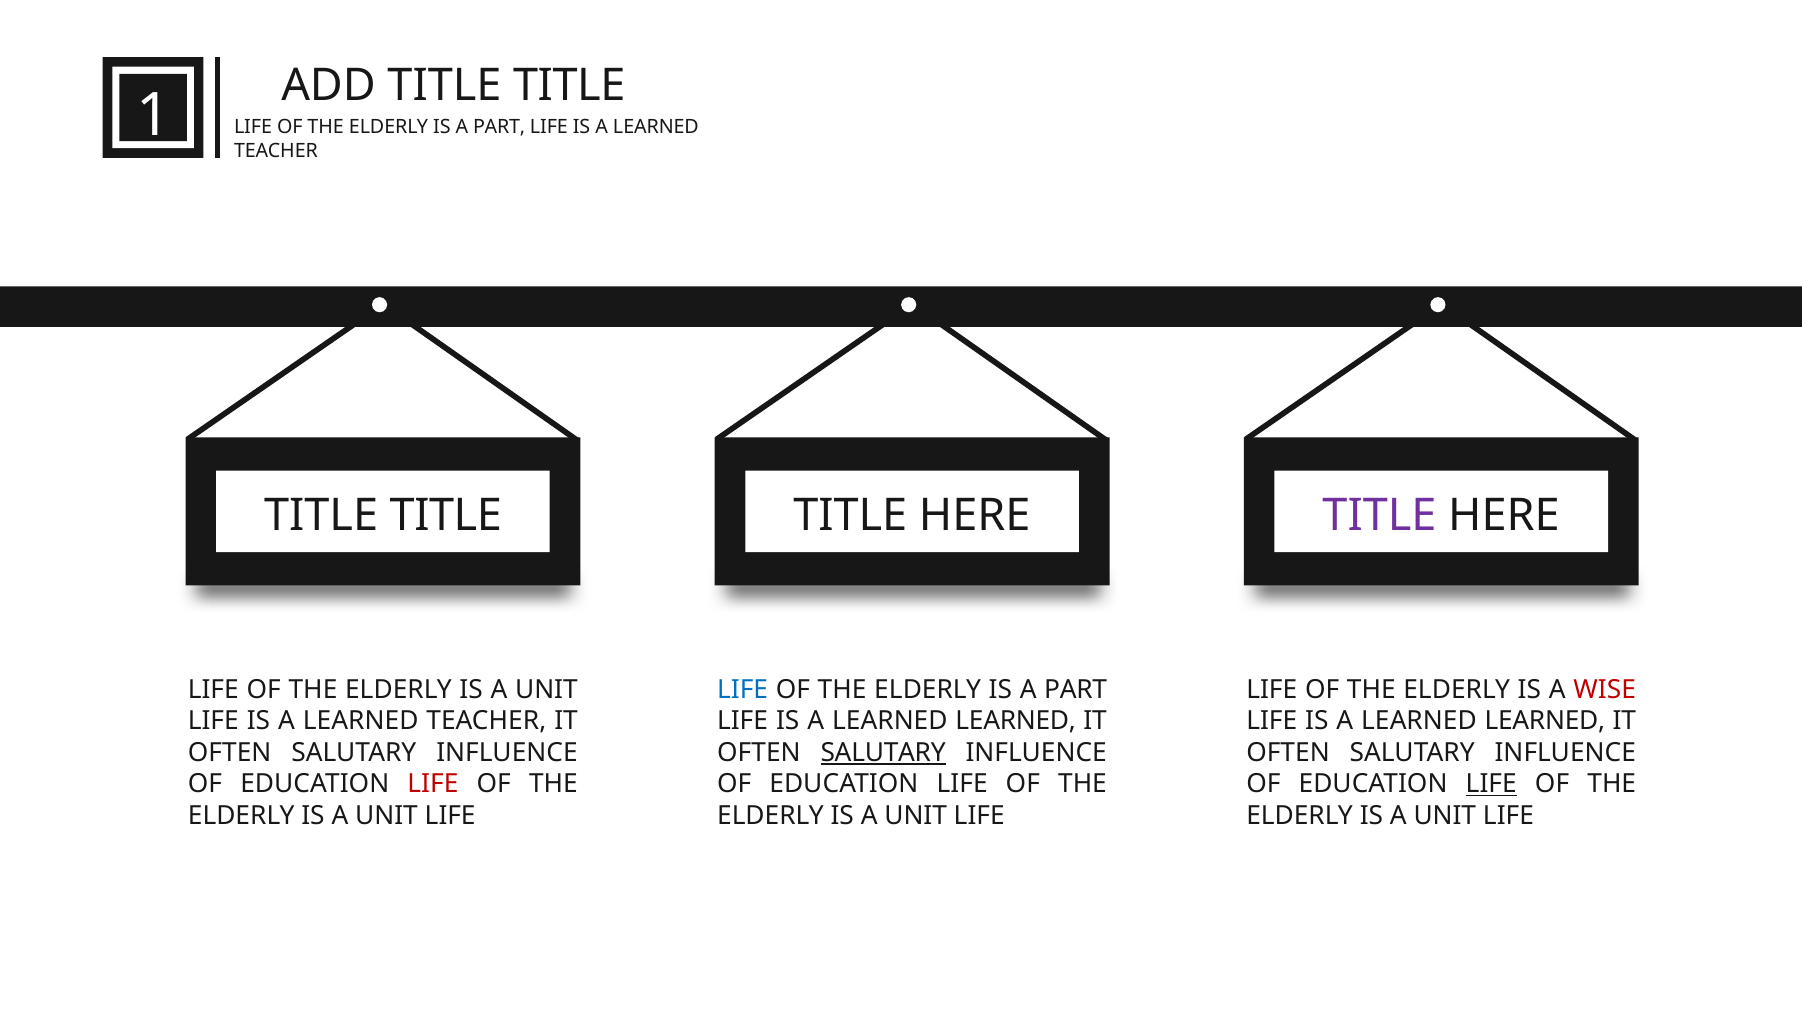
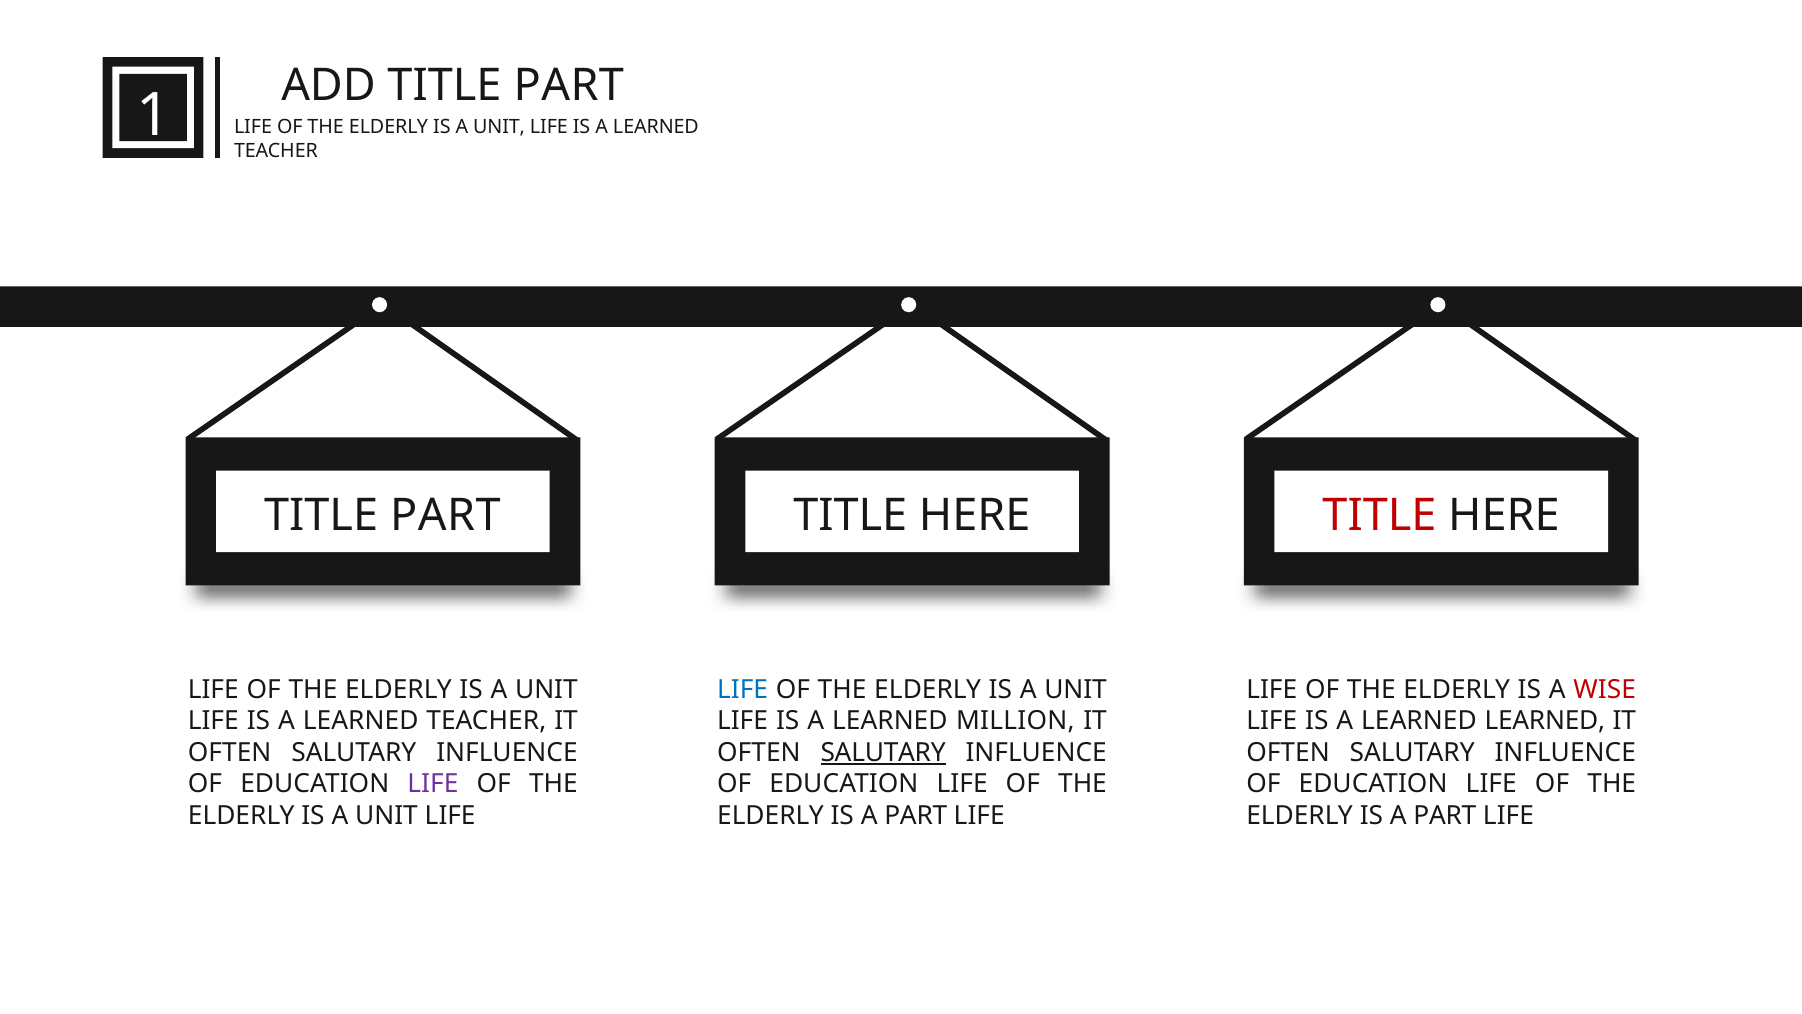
ADD TITLE TITLE: TITLE -> PART (569, 85)
PART: PART -> UNIT (499, 127)
TITLE: TITLE -> PART (445, 516)
TITLE colour: purple -> red (1379, 516)
PART: PART -> UNIT (1076, 689)
LEARNED: LEARNED -> MILLION (1015, 721)
LIFE colour: red -> purple (433, 784)
LIFE underline: present -> none (1491, 784)
UNIT: UNIT -> PART (916, 816)
UNIT: UNIT -> PART (1445, 816)
